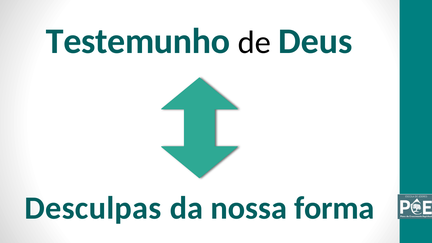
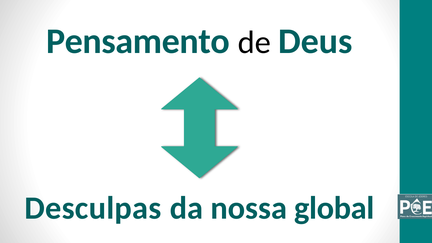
Testemunho: Testemunho -> Pensamento (138, 41)
forma: forma -> global (334, 208)
